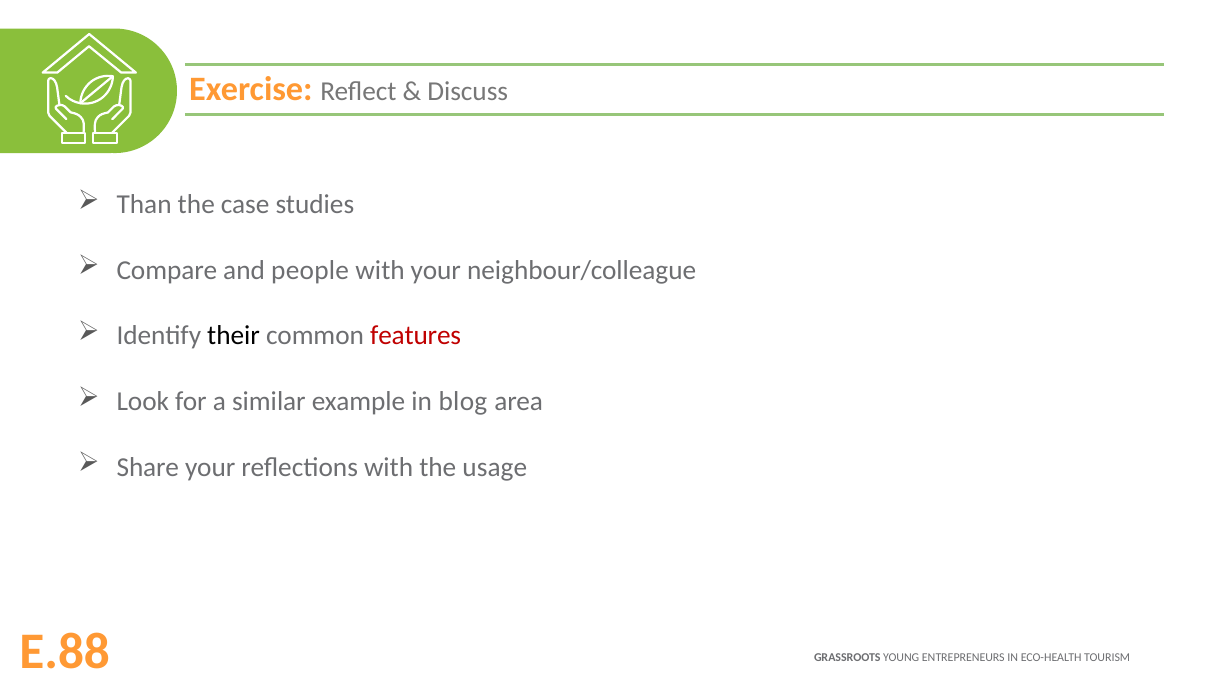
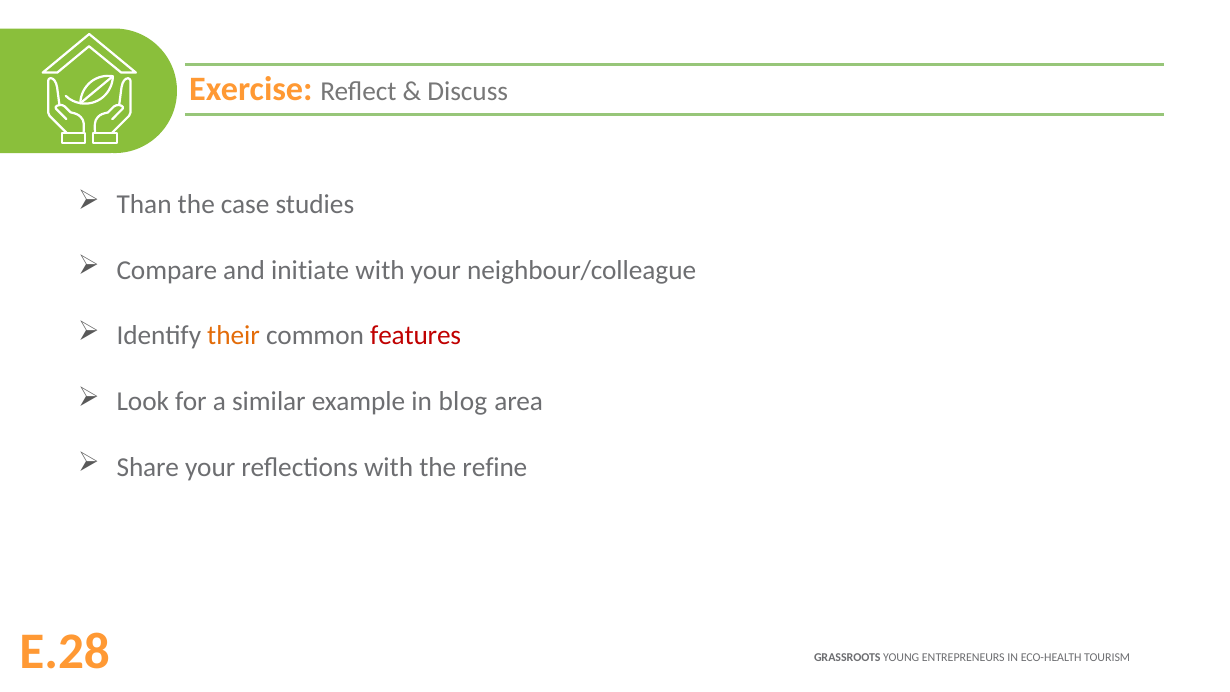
people: people -> initiate (310, 270)
their colour: black -> orange (234, 336)
usage: usage -> refine (495, 467)
E.88: E.88 -> E.28 (65, 652)
